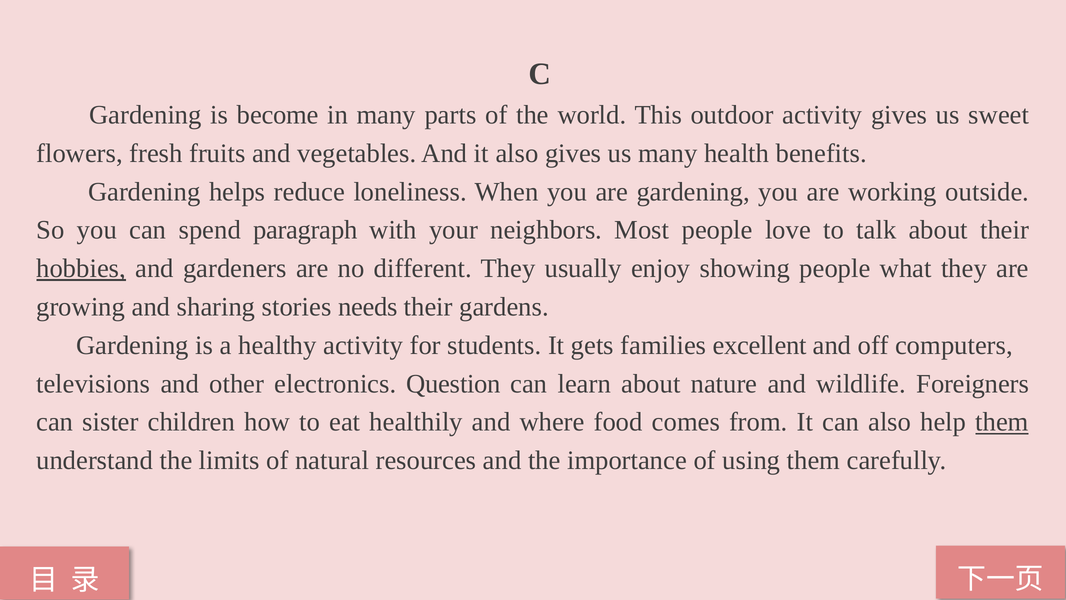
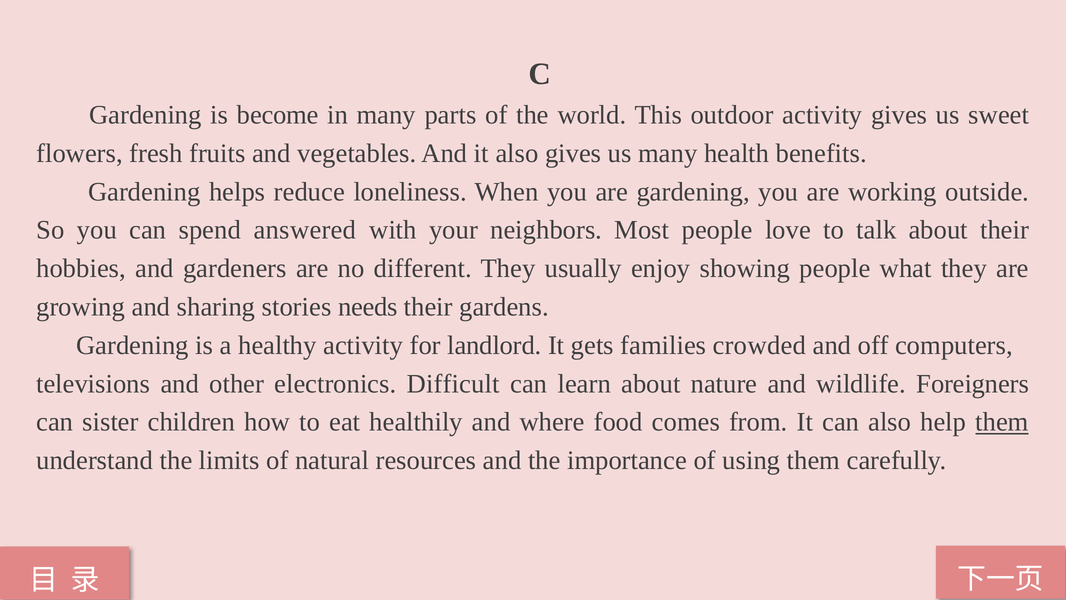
paragraph: paragraph -> answered (305, 230)
hobbies underline: present -> none (81, 268)
students: students -> landlord (494, 345)
excellent: excellent -> crowded (759, 345)
Question: Question -> Difficult (453, 383)
